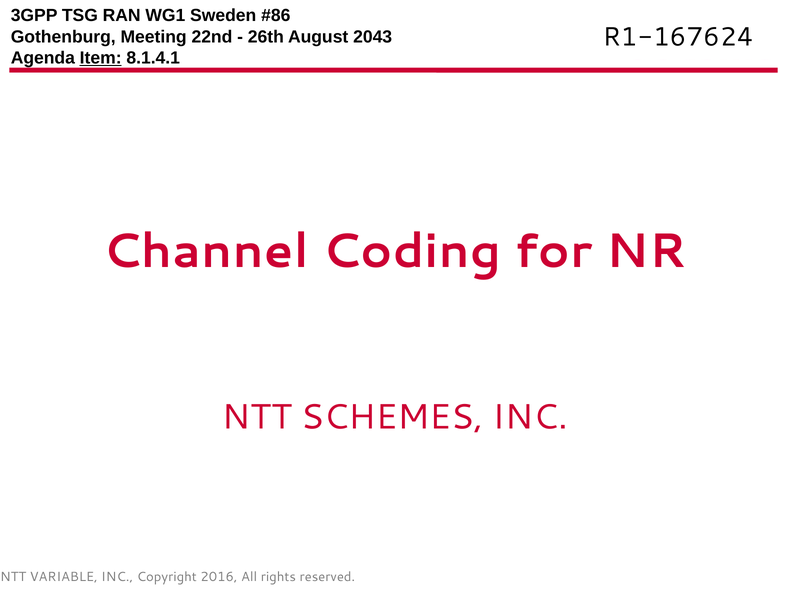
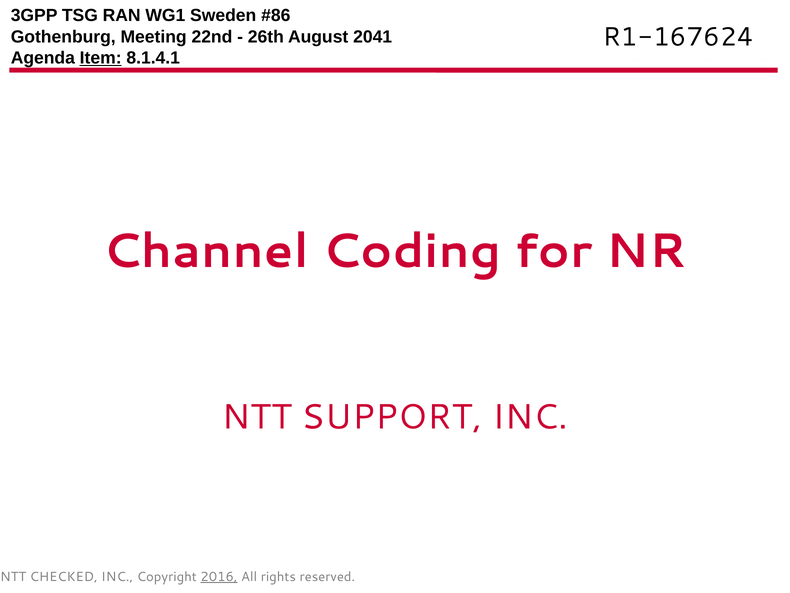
2043: 2043 -> 2041 (373, 37)
SCHEMES: SCHEMES -> SUPPORT (392, 417)
VARIABLE: VARIABLE -> CHECKED (64, 576)
2016 underline: none -> present (219, 576)
